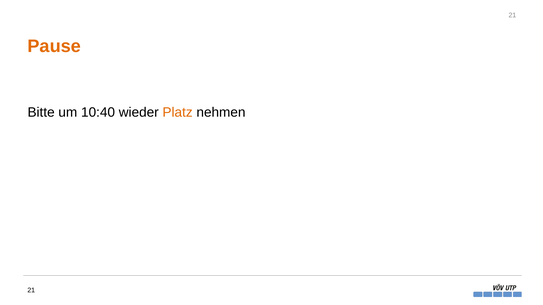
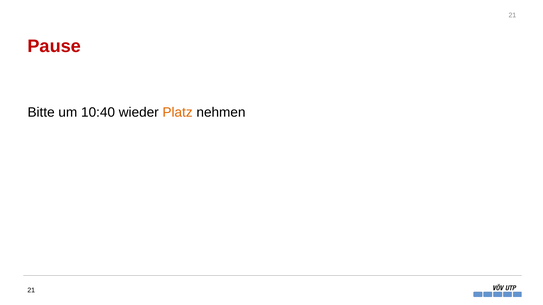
Pause colour: orange -> red (54, 46)
